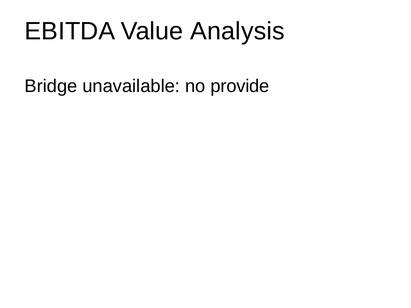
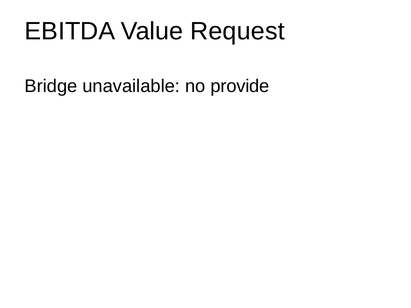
Analysis: Analysis -> Request (237, 31)
